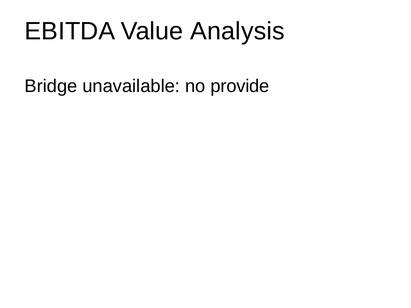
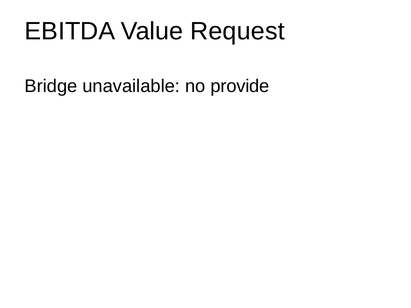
Analysis: Analysis -> Request (237, 31)
